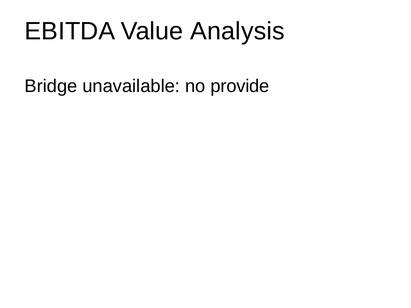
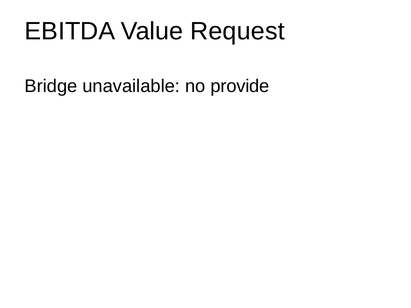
Analysis: Analysis -> Request (237, 31)
